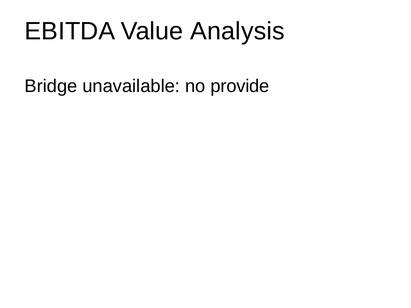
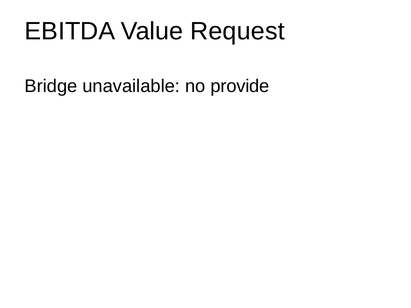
Analysis: Analysis -> Request (237, 31)
